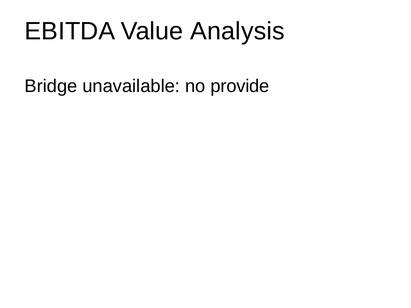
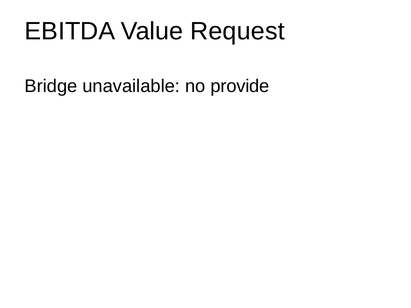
Analysis: Analysis -> Request (237, 31)
